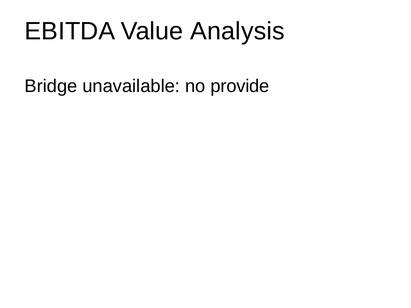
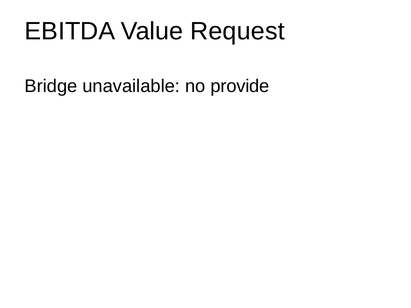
Analysis: Analysis -> Request (237, 31)
